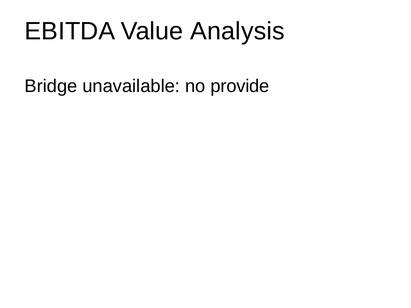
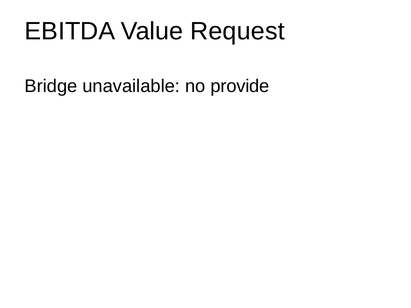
Analysis: Analysis -> Request (237, 31)
